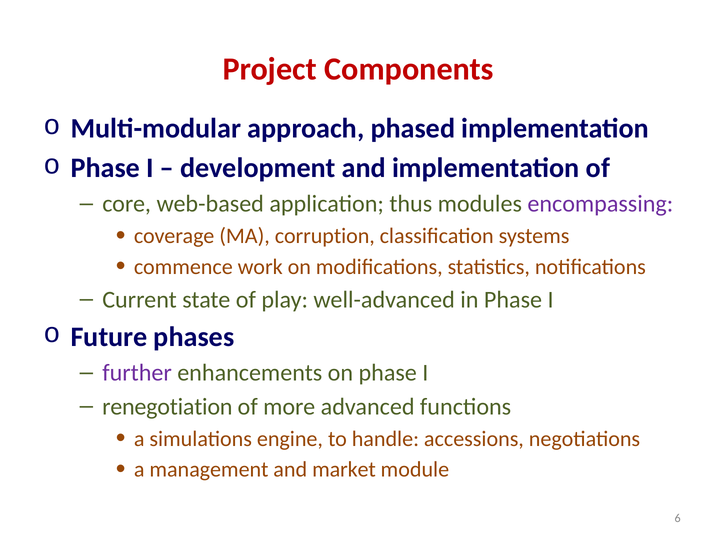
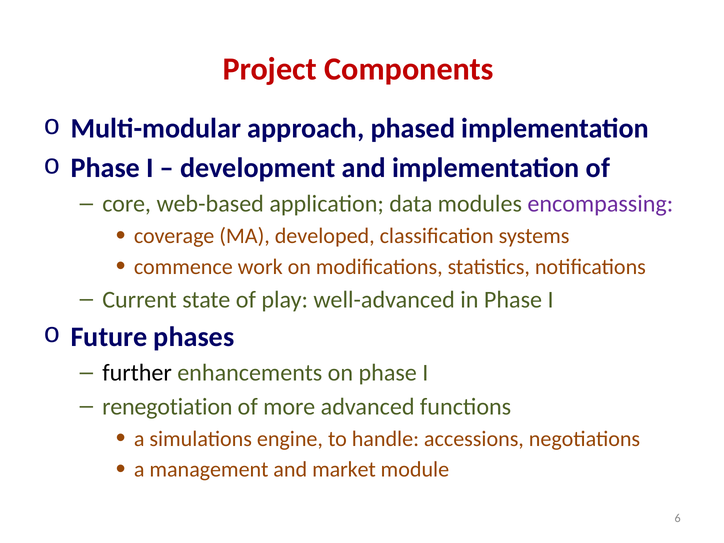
thus: thus -> data (411, 204)
corruption: corruption -> developed (325, 236)
further colour: purple -> black (137, 373)
